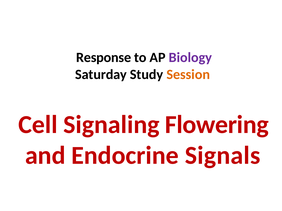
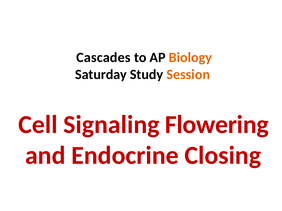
Response: Response -> Cascades (103, 58)
Biology colour: purple -> orange (190, 58)
Signals: Signals -> Closing (223, 156)
